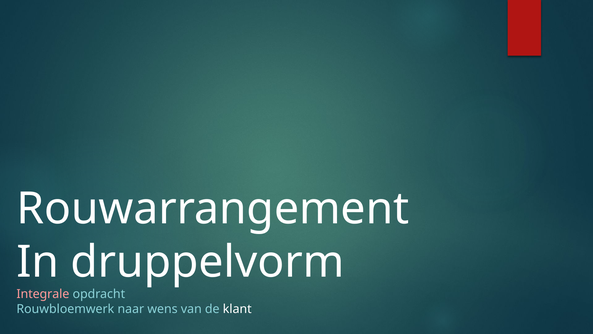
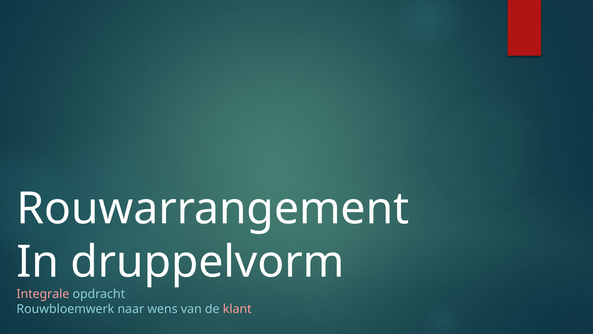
klant colour: white -> pink (237, 309)
